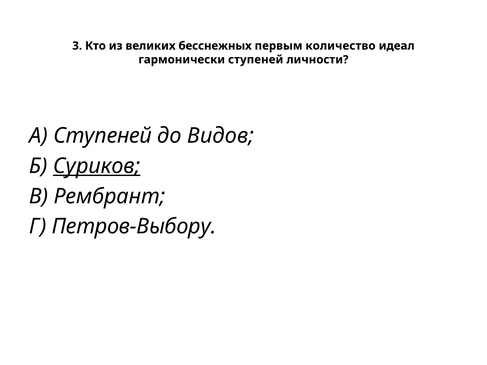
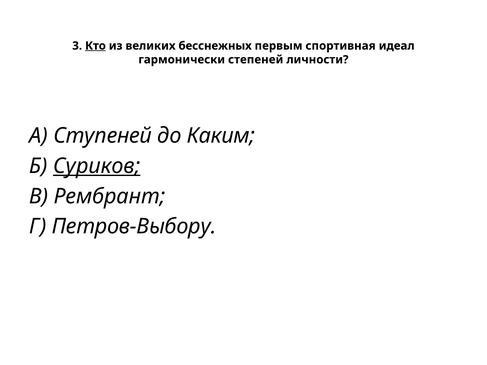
Кто underline: none -> present (95, 46)
количество: количество -> спортивная (341, 46)
гармонически ступеней: ступеней -> степеней (256, 60)
Видов: Видов -> Каким (221, 136)
